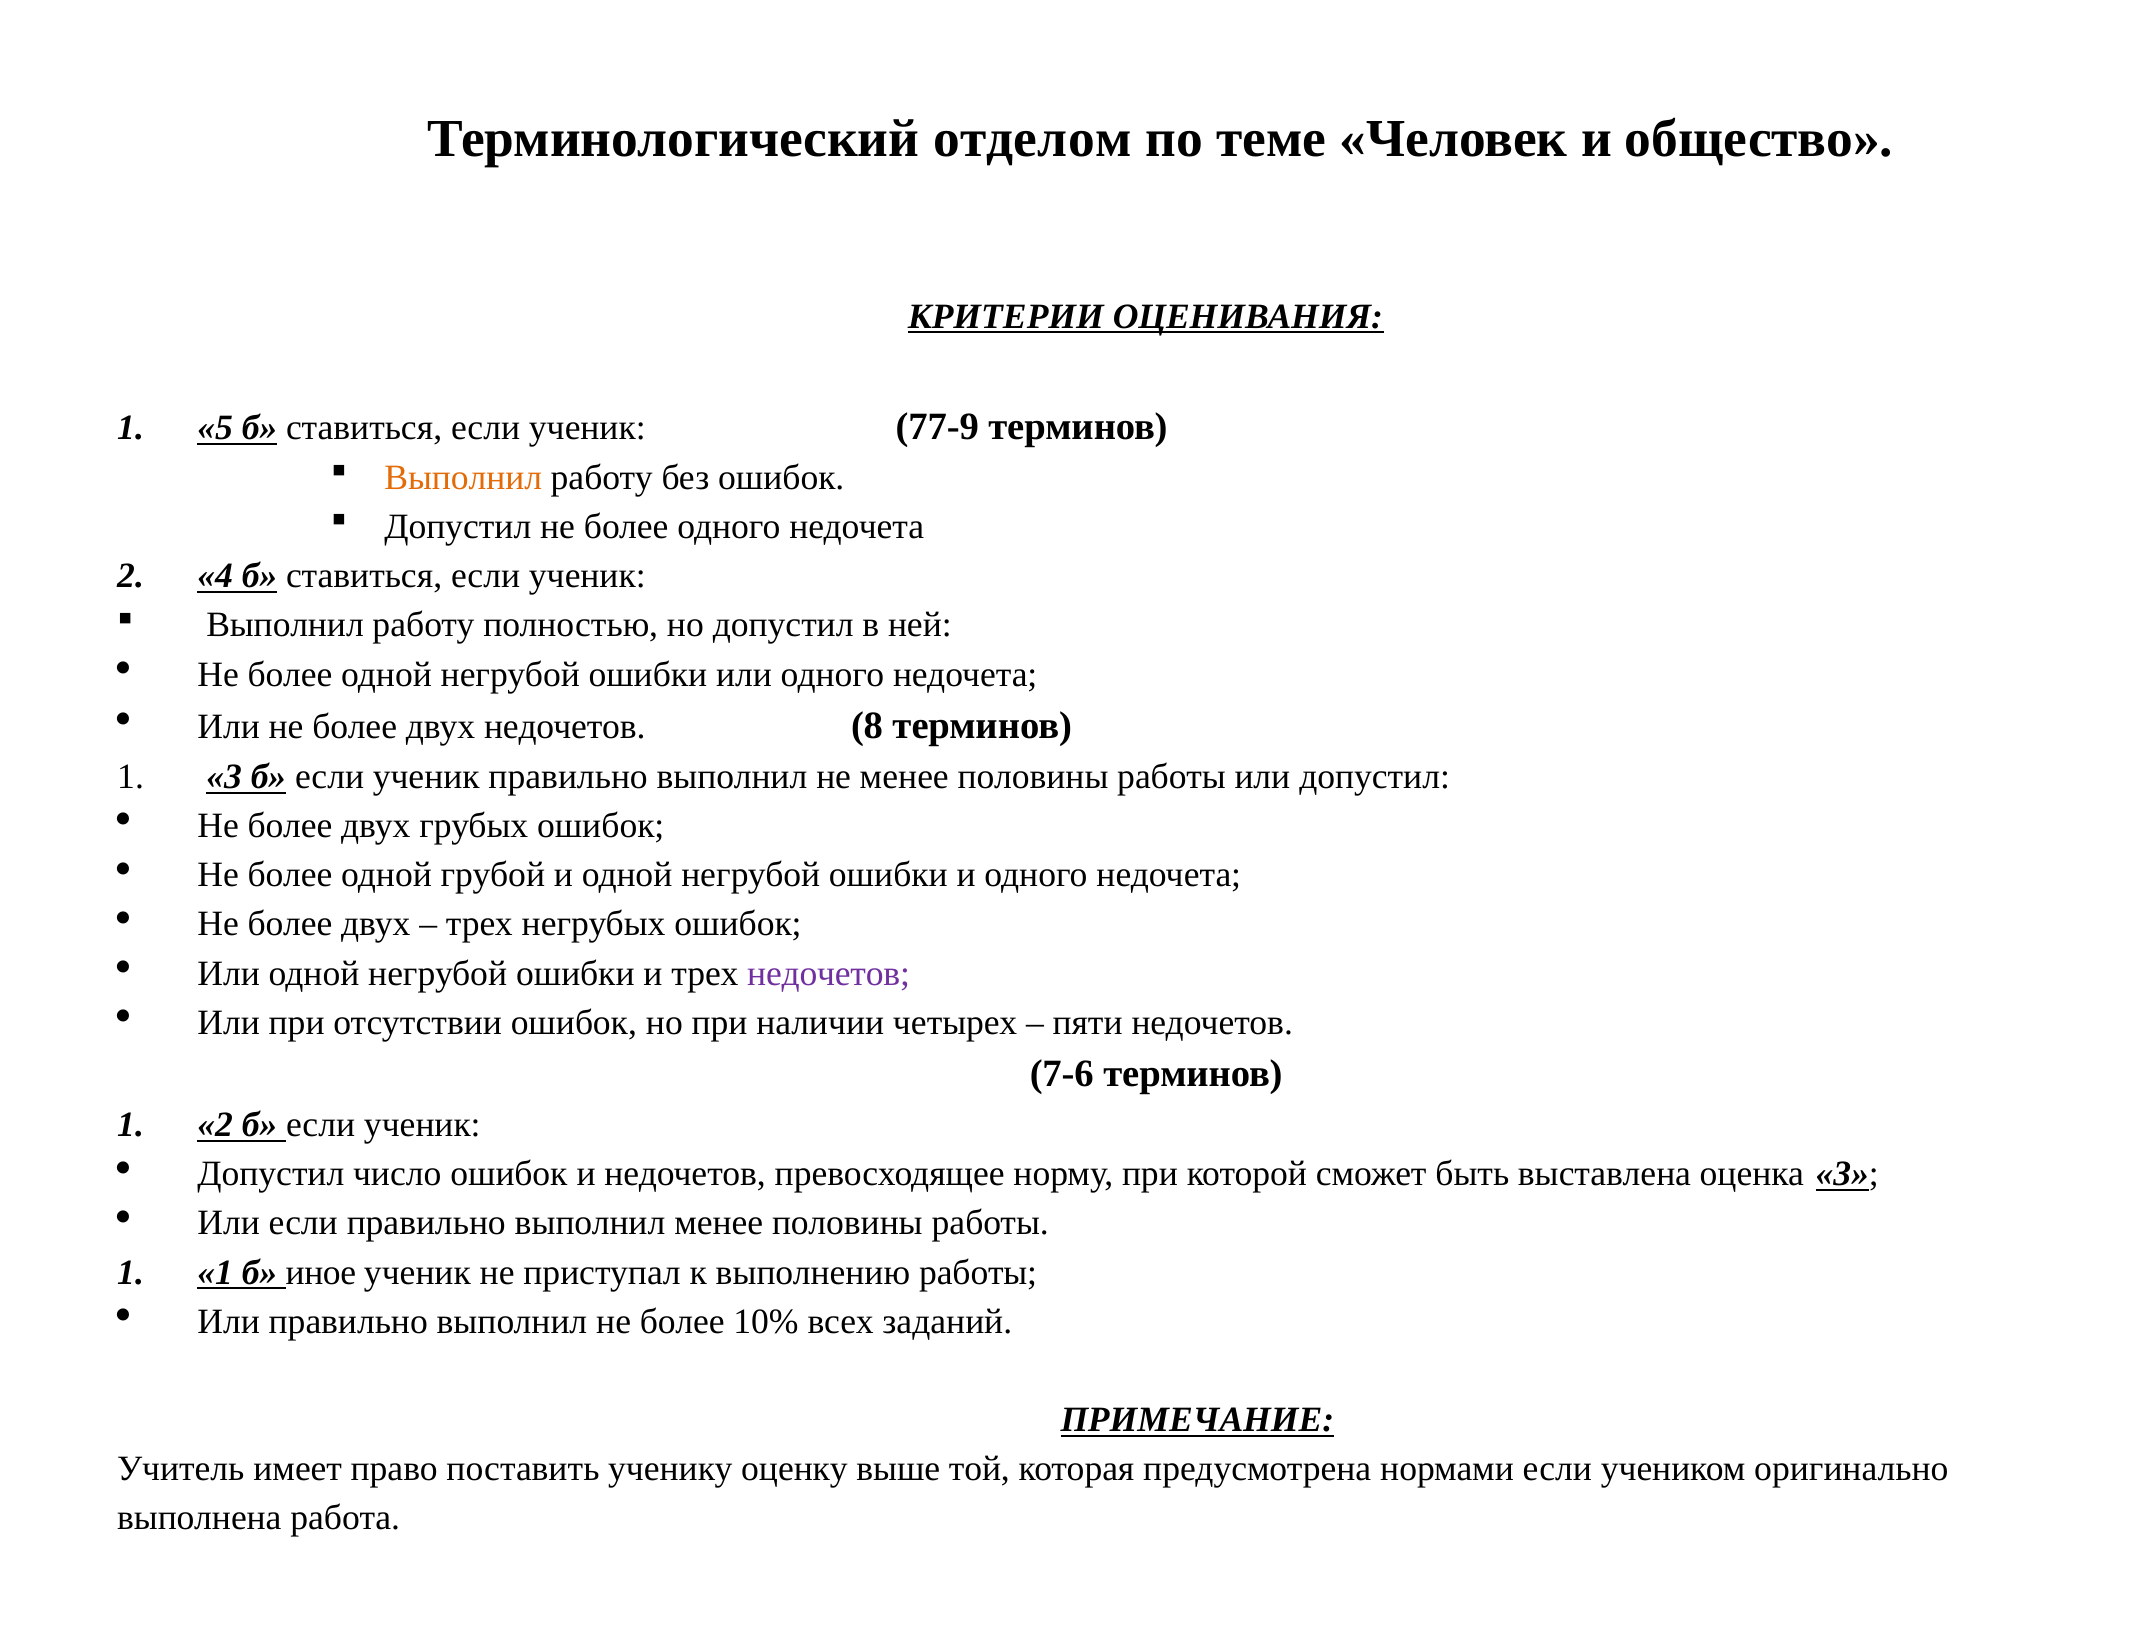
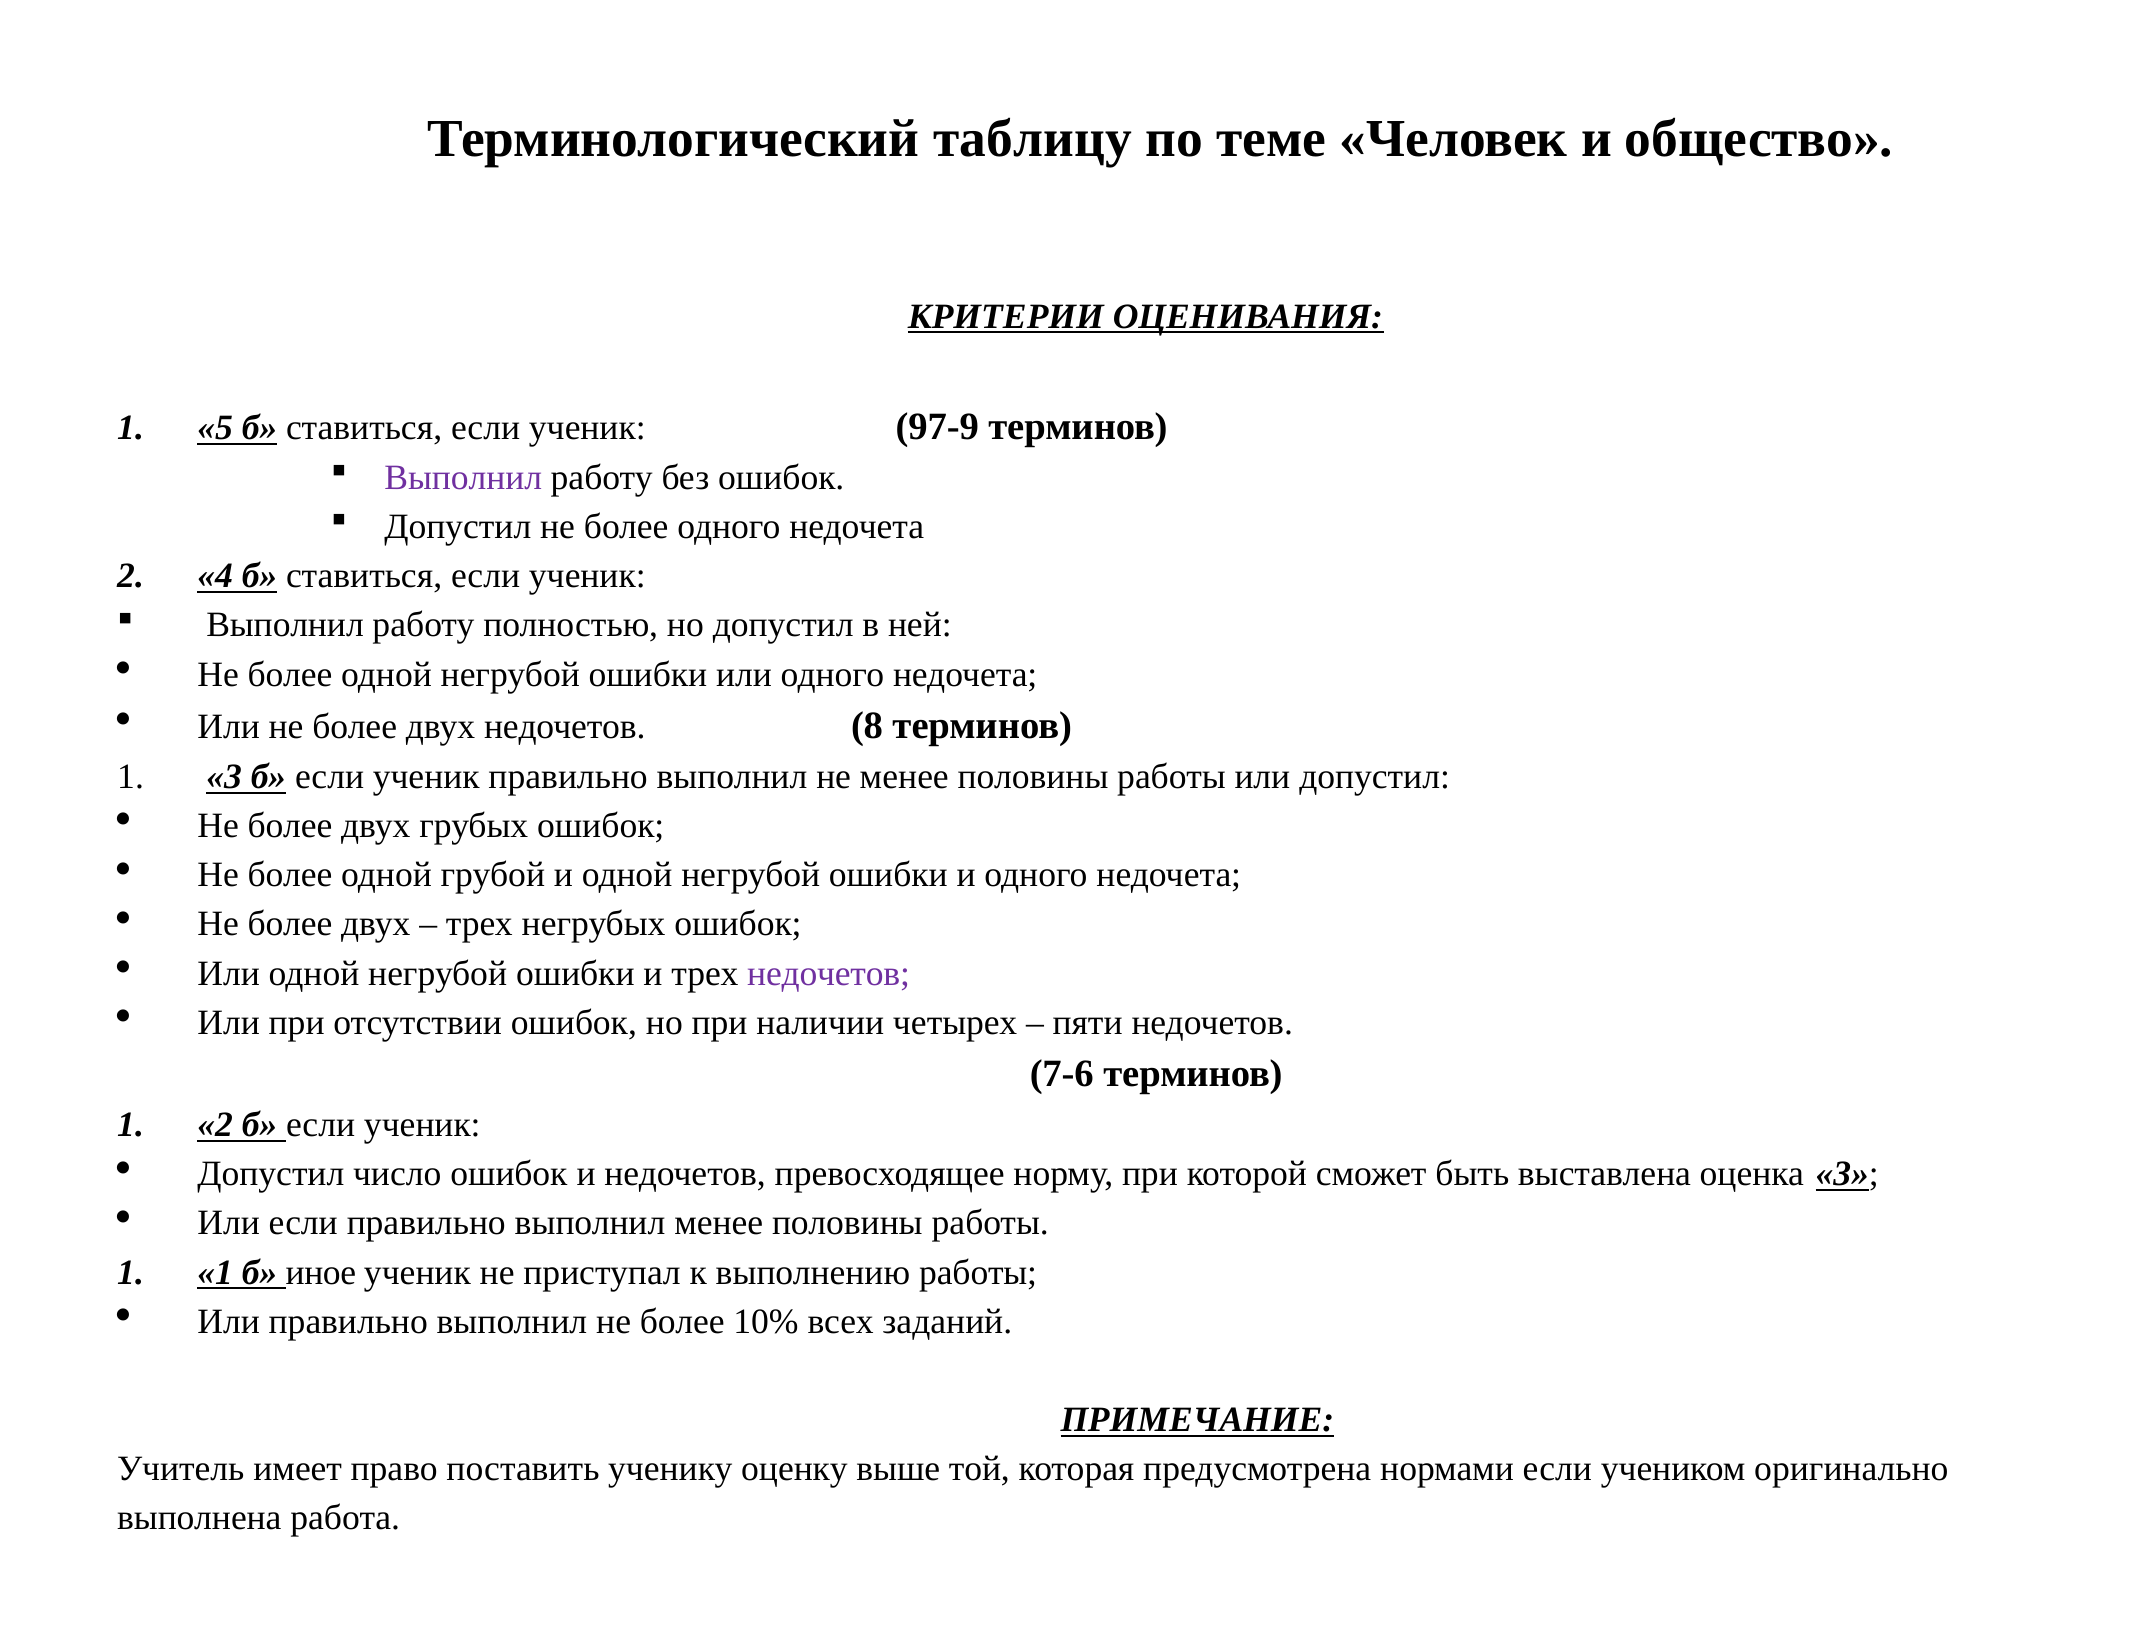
отделом: отделом -> таблицу (1032, 139)
77-9: 77-9 -> 97-9 (937, 427)
Выполнил colour: orange -> purple (463, 478)
